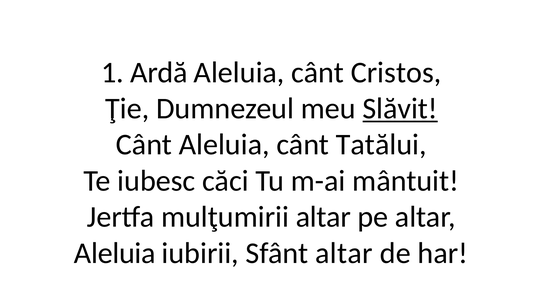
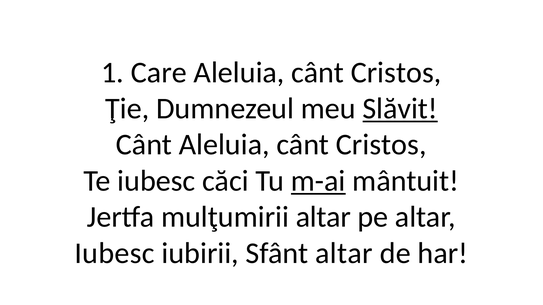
Ardă: Ardă -> Care (159, 73)
Cânt Aleluia cânt Tatălui: Tatălui -> Cristos (381, 145)
m-ai underline: none -> present (318, 181)
Aleluia: Aleluia -> Iubesc (115, 253)
